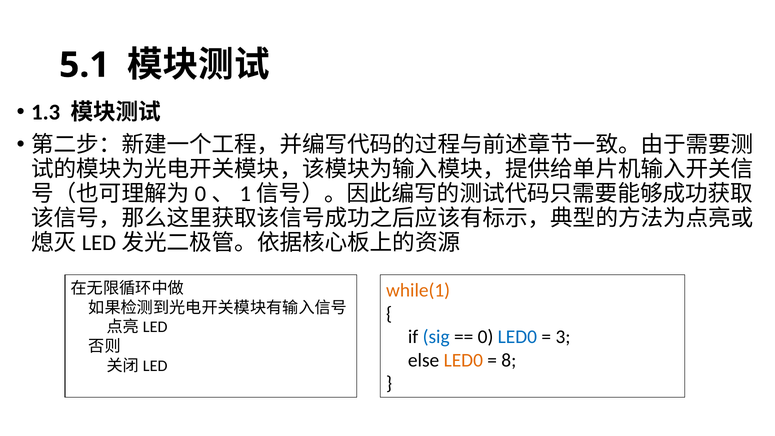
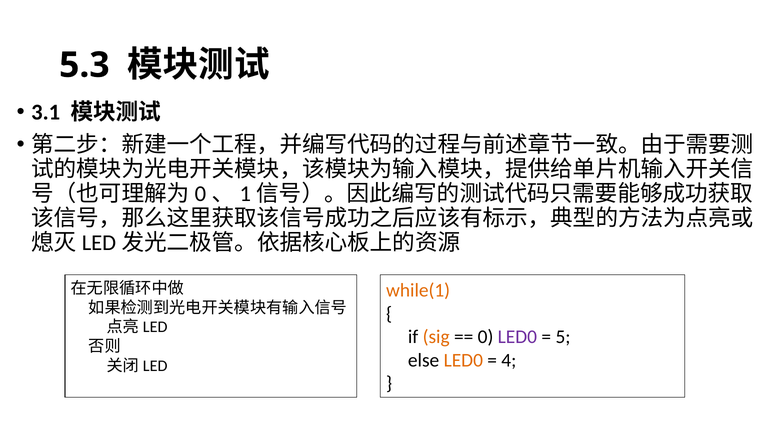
5.1: 5.1 -> 5.3 (84, 65)
1.3: 1.3 -> 3.1 (46, 112)
sig colour: blue -> orange (436, 337)
LED0 colour: blue -> purple (517, 337)
3: 3 -> 5 (563, 337)
8: 8 -> 4 (509, 360)
